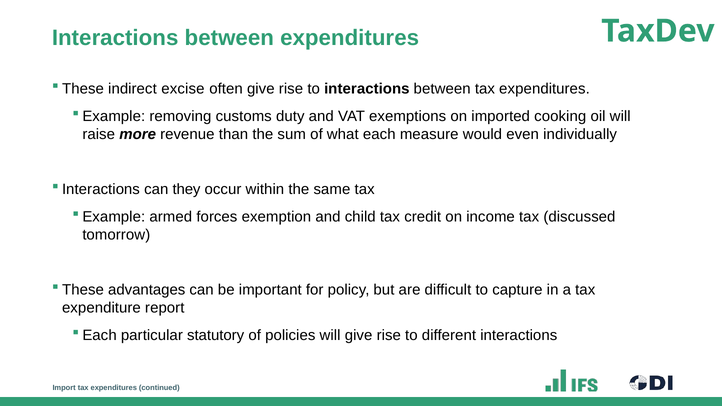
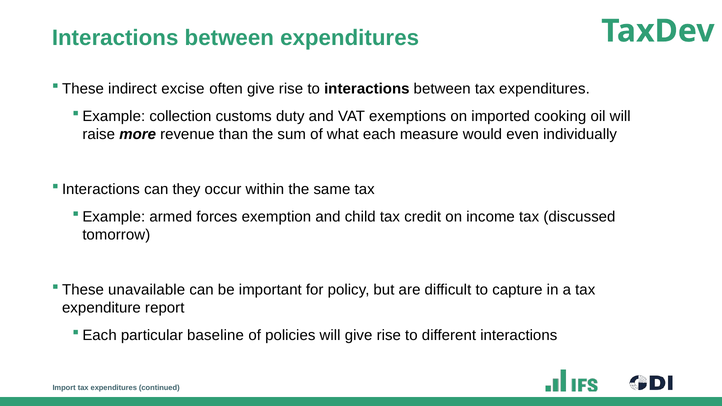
removing: removing -> collection (180, 116)
advantages: advantages -> unavailable (147, 290)
statutory: statutory -> baseline (216, 336)
